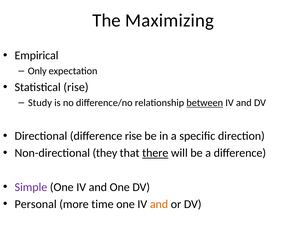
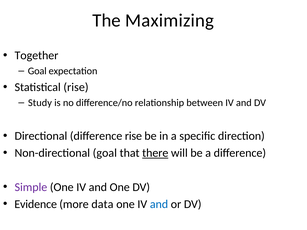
Empirical: Empirical -> Together (36, 56)
Only: Only -> Goal (37, 71)
between underline: present -> none (205, 103)
Non-directional they: they -> goal (105, 153)
Personal: Personal -> Evidence (36, 204)
time: time -> data (102, 204)
and colour: orange -> blue (159, 204)
